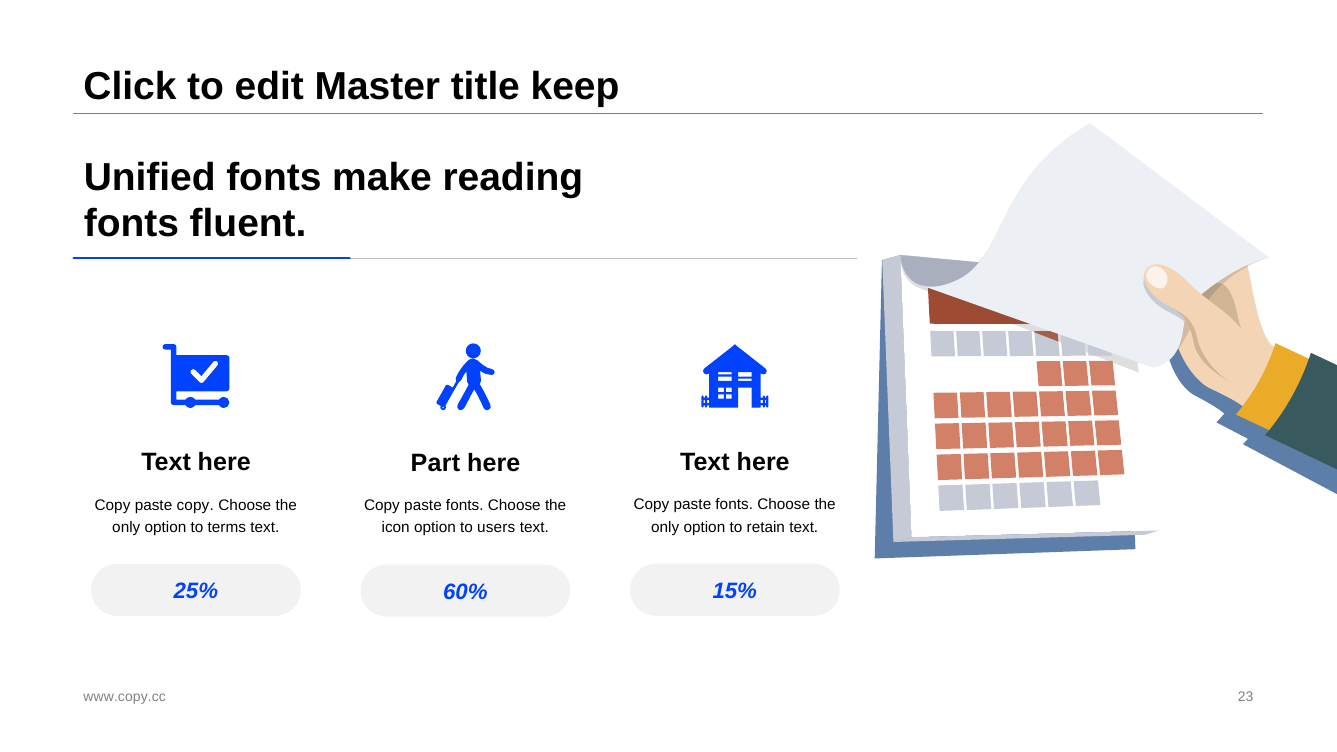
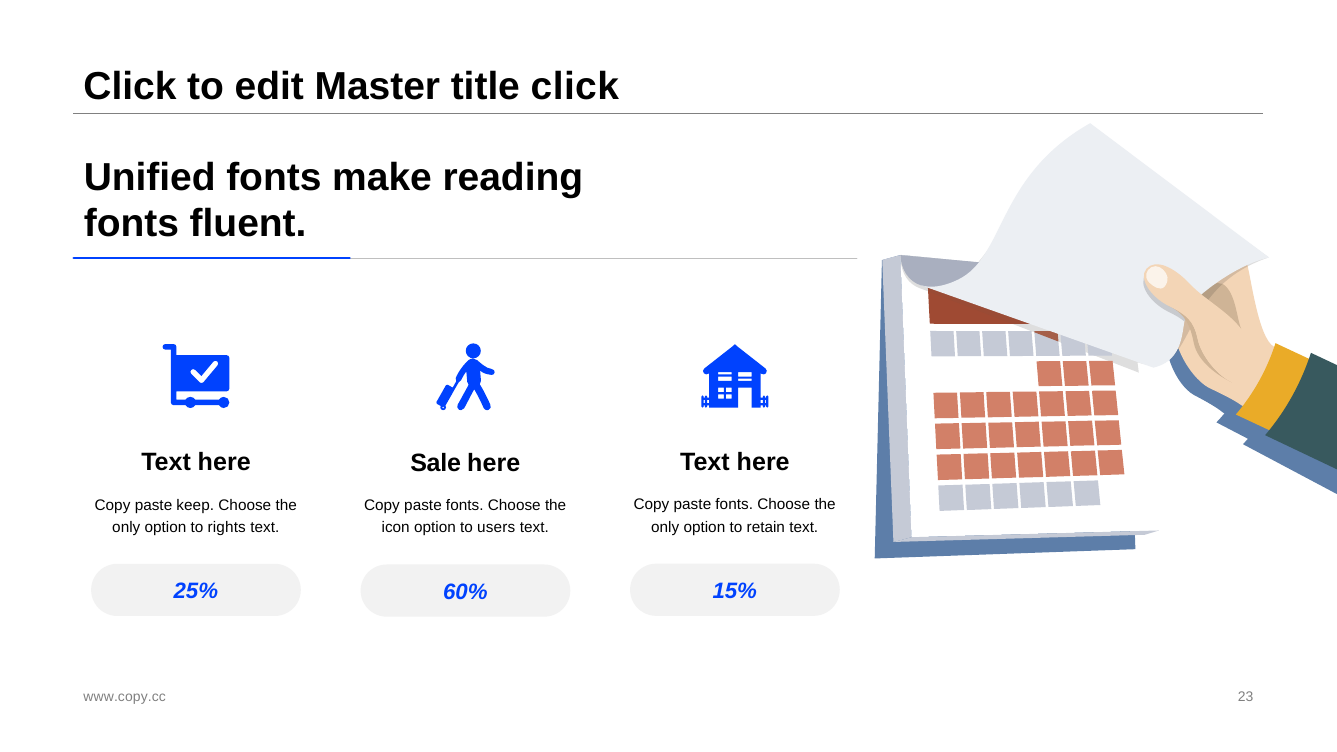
title keep: keep -> click (575, 86)
Part: Part -> Sale (436, 463)
paste copy: copy -> keep (195, 505)
terms: terms -> rights (227, 527)
